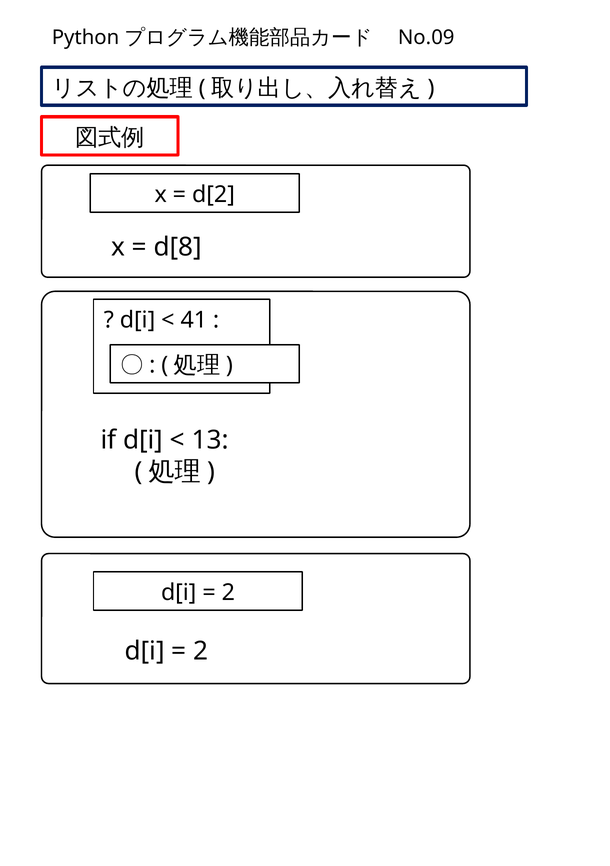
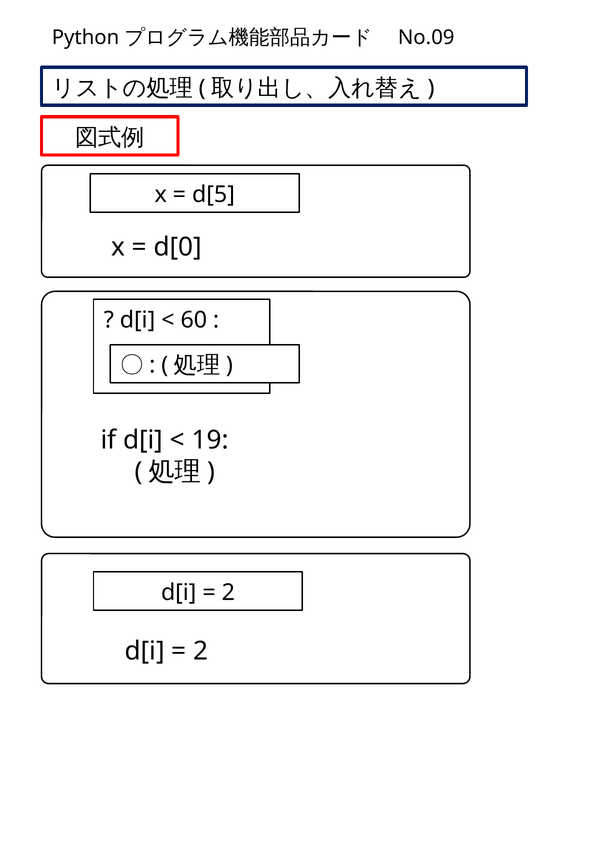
d[2: d[2 -> d[5 (213, 195)
d[8: d[8 -> d[0 (178, 247)
41: 41 -> 60 (194, 320)
13: 13 -> 19 (210, 440)
